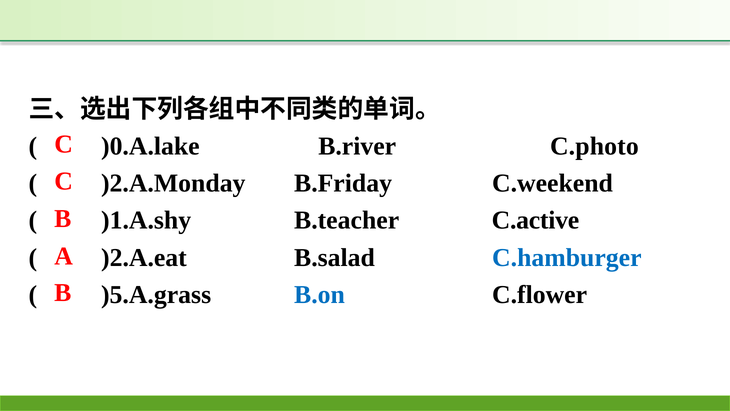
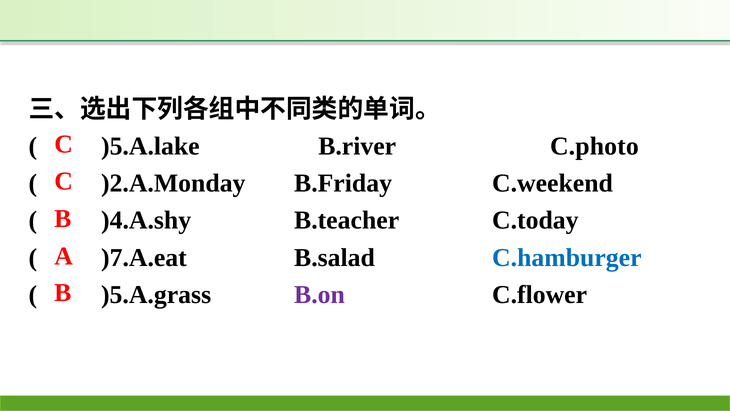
)0.A.lake: )0.A.lake -> )5.A.lake (150, 146)
)1.A.shy: )1.A.shy -> )4.A.shy (146, 220)
C.active: C.active -> C.today (535, 220)
)2.A.eat: )2.A.eat -> )7.A.eat (144, 257)
B.on colour: blue -> purple (319, 294)
